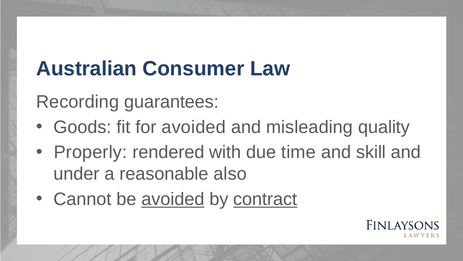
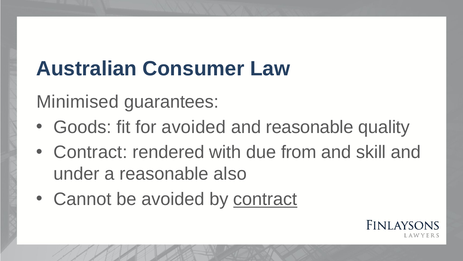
Recording: Recording -> Minimised (78, 102)
and misleading: misleading -> reasonable (310, 127)
Properly: Properly -> Contract (90, 152)
time: time -> from (299, 152)
avoided underline: present -> none (173, 199)
